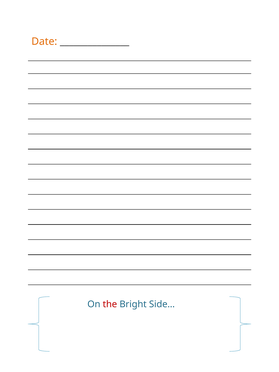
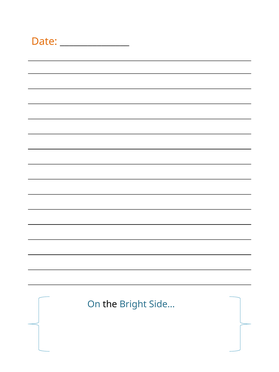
the colour: red -> black (110, 304)
